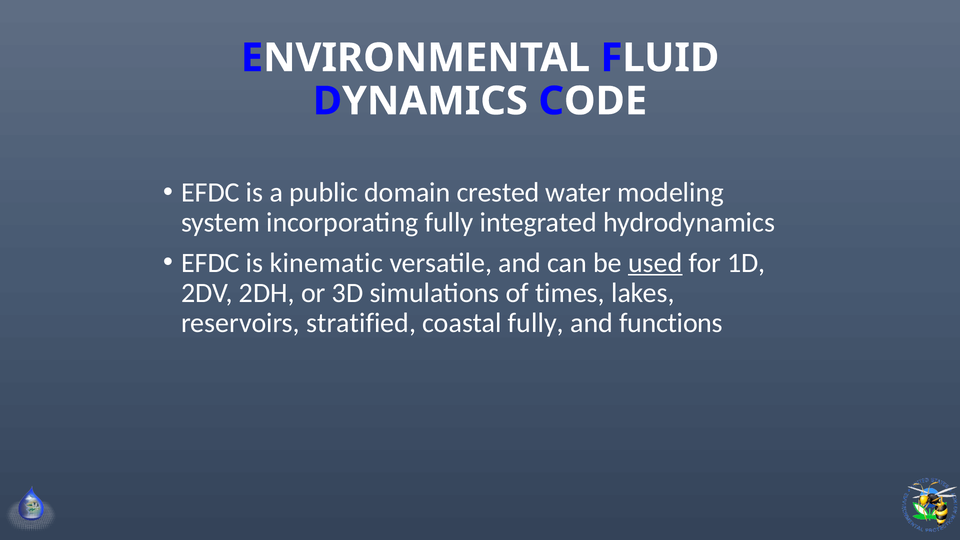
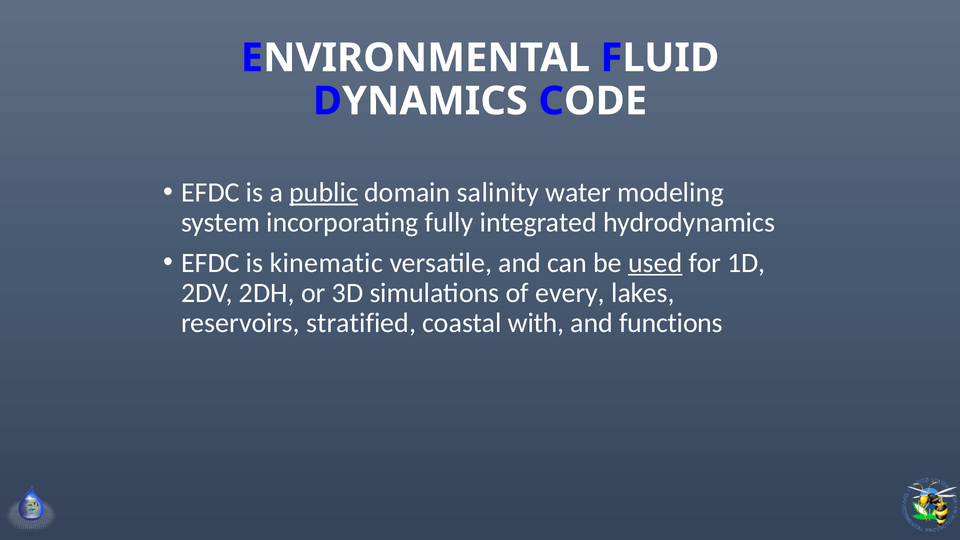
public underline: none -> present (324, 192)
crested: crested -> salinity (498, 192)
times: times -> every (570, 293)
coastal fully: fully -> with (536, 323)
